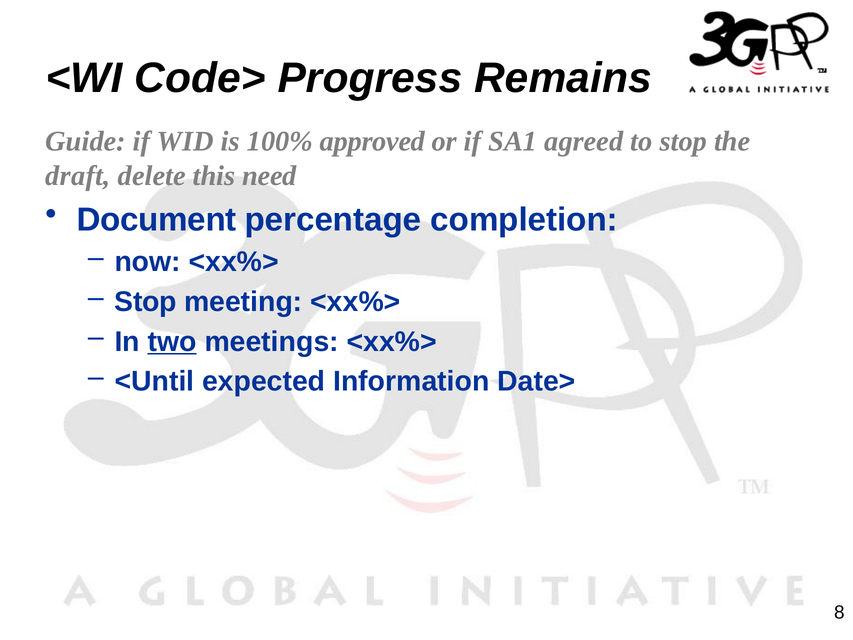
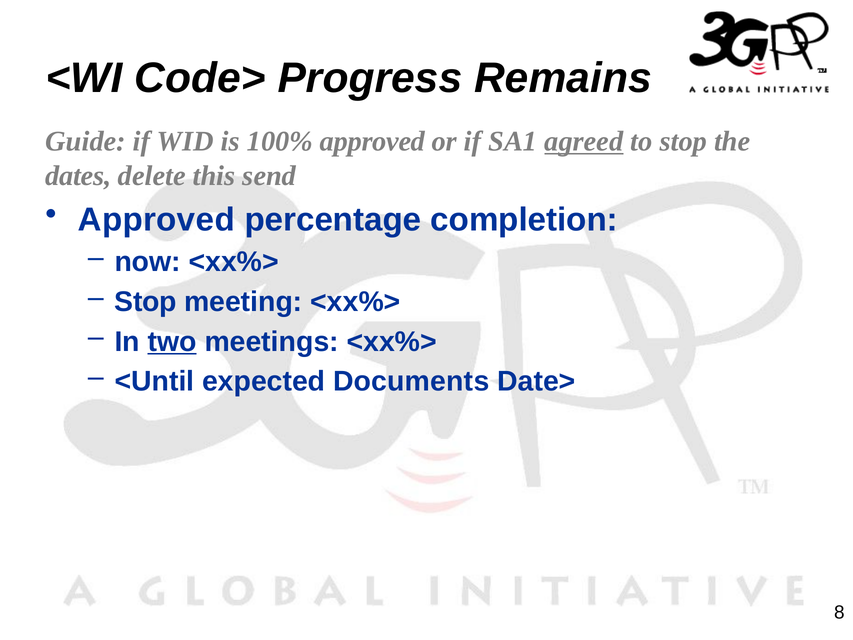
agreed underline: none -> present (584, 142)
draft: draft -> dates (78, 176)
need: need -> send (269, 176)
Document: Document -> Approved (156, 220)
Information: Information -> Documents (411, 381)
